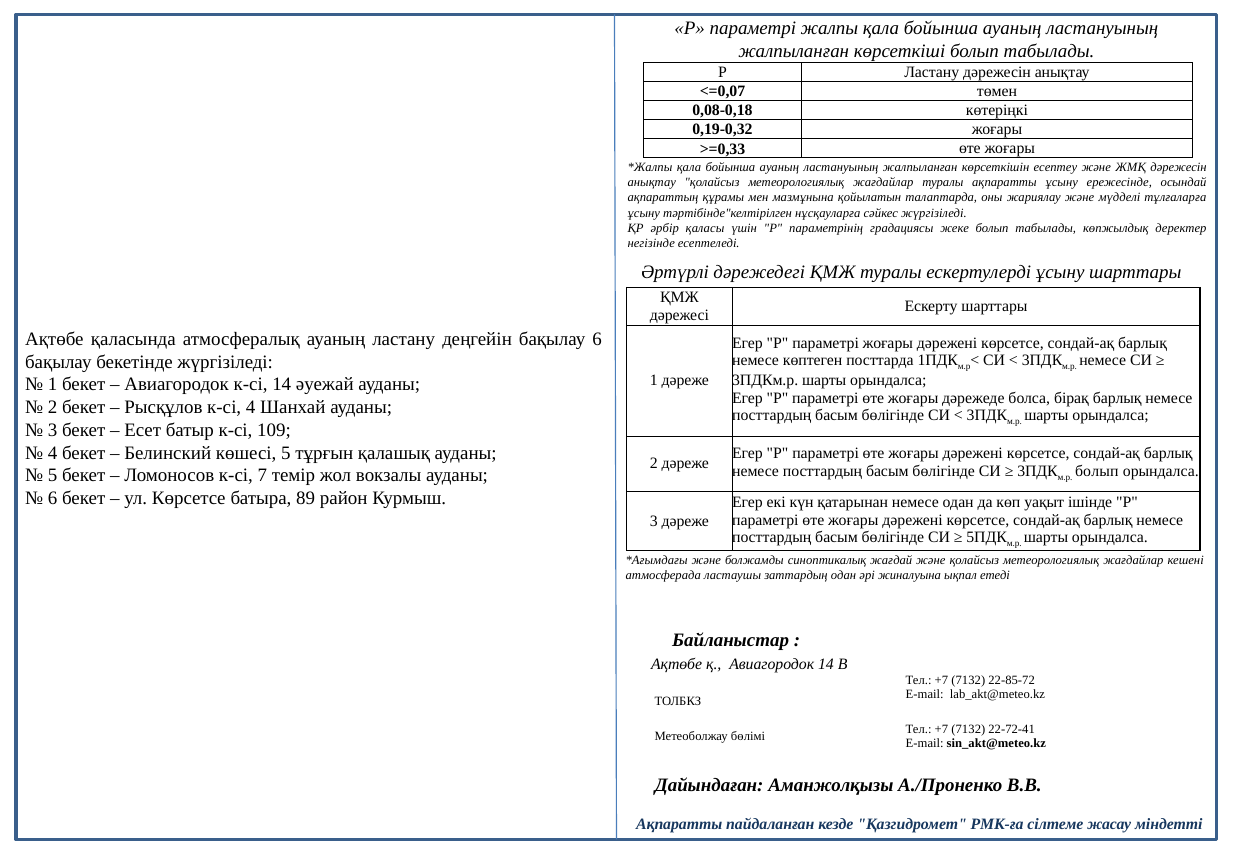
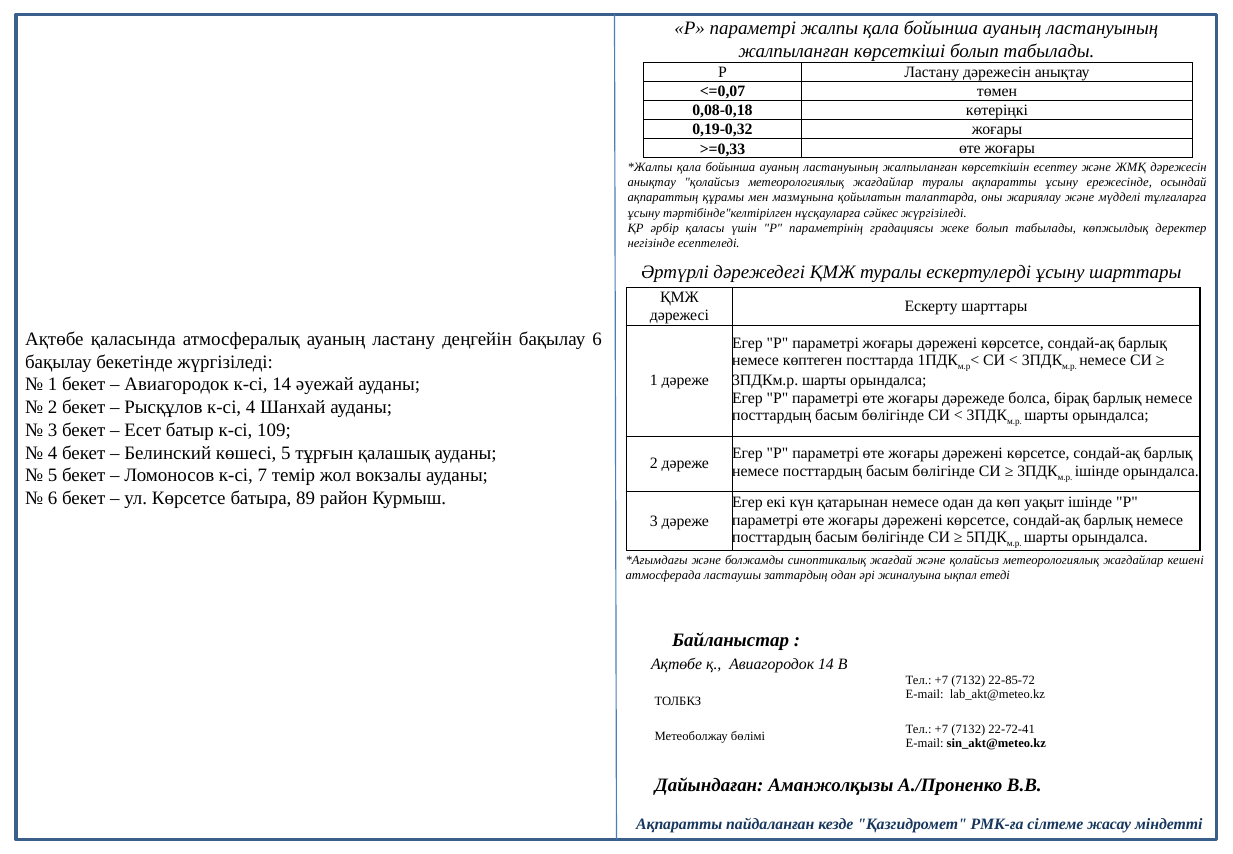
болып: болып -> ішінде (1097, 471)
